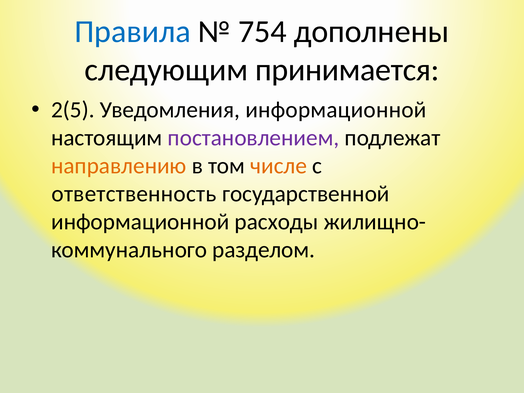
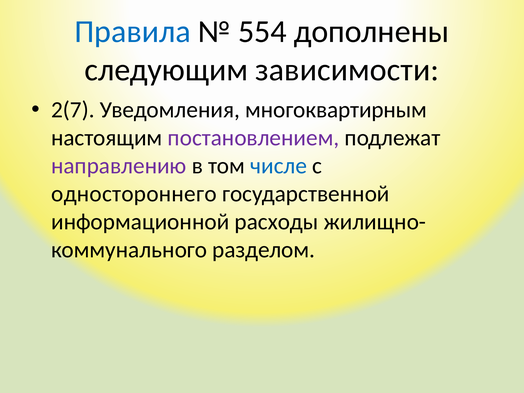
754: 754 -> 554 (262, 32)
принимается: принимается -> зависимости (347, 70)
2(5: 2(5 -> 2(7 (73, 110)
Уведомления информационной: информационной -> многоквартирным (336, 110)
направлению colour: orange -> purple (119, 166)
числе colour: orange -> blue (279, 166)
ответственность: ответственность -> одностороннего (134, 194)
